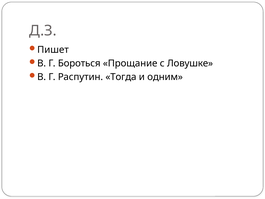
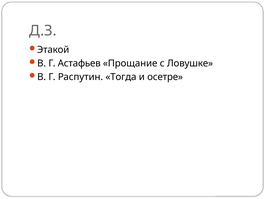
Пишет: Пишет -> Этакой (53, 50)
Бороться: Бороться -> Астафьев (79, 63)
одним: одним -> осетре (165, 77)
